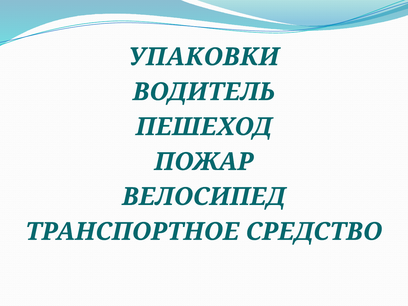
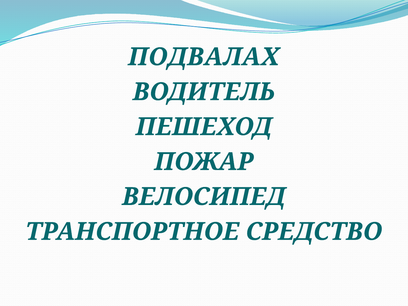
УПАКОВКИ: УПАКОВКИ -> ПОДВАЛАХ (204, 57)
